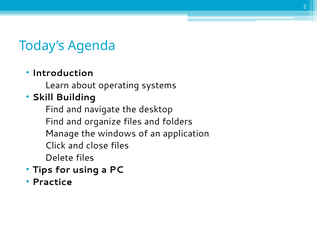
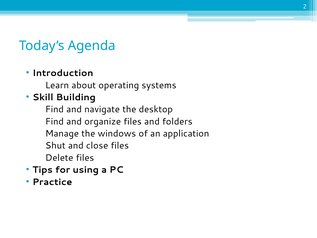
Click: Click -> Shut (55, 146)
